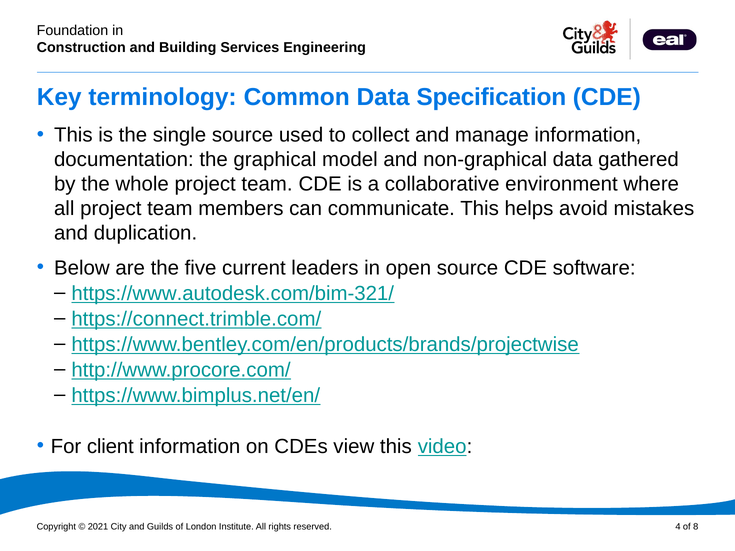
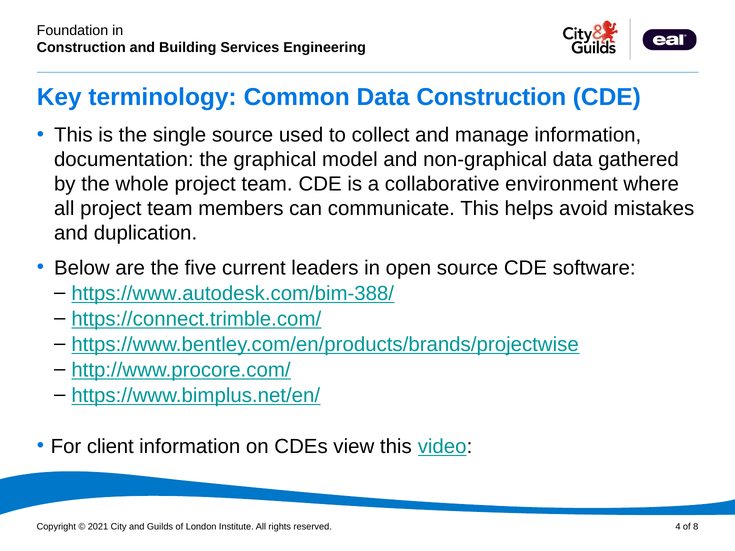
Data Specification: Specification -> Construction (491, 97)
https://www.autodesk.com/bim-321/: https://www.autodesk.com/bim-321/ -> https://www.autodesk.com/bim-388/ (233, 293)
